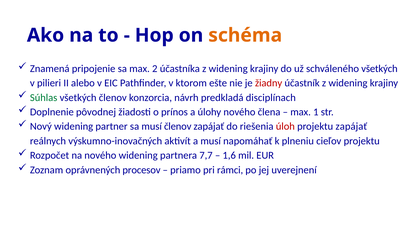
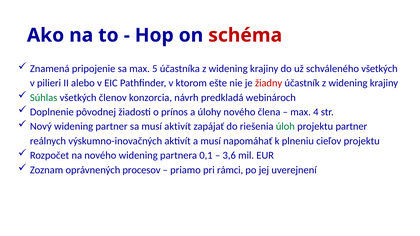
schéma colour: orange -> red (245, 35)
2: 2 -> 5 (155, 69)
disciplínach: disciplínach -> webinároch (271, 98)
1: 1 -> 4 (316, 112)
musí členov: členov -> aktivít (178, 127)
úloh colour: red -> green (285, 127)
projektu zapájať: zapájať -> partner (351, 127)
7,7: 7,7 -> 0,1 (206, 156)
1,6: 1,6 -> 3,6 (229, 156)
